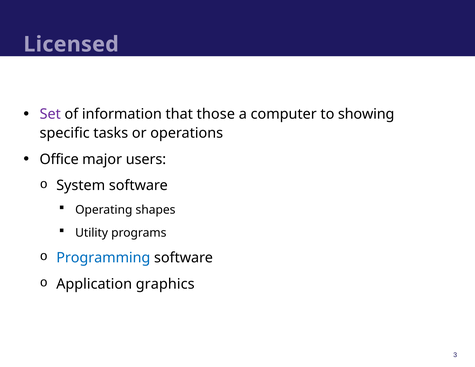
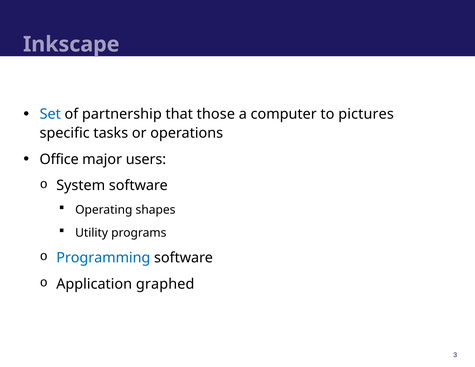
Licensed: Licensed -> Inkscape (71, 44)
Set colour: purple -> blue (50, 114)
information: information -> partnership (122, 114)
showing: showing -> pictures (366, 114)
graphics: graphics -> graphed (165, 284)
